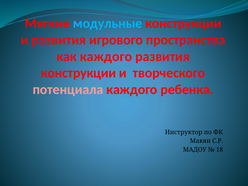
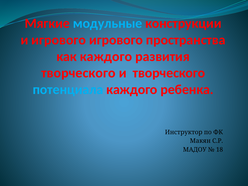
и развития: развития -> игрового (59, 40)
конструкции: конструкции -> творческого (78, 73)
потенциала colour: pink -> light blue (68, 90)
